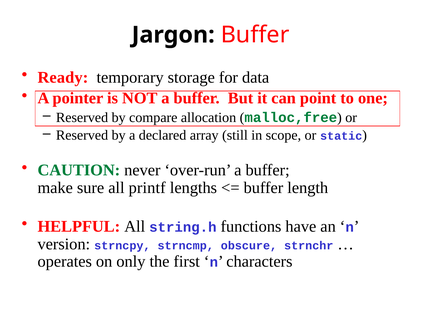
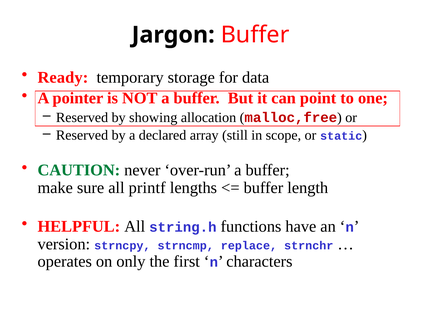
compare: compare -> showing (153, 118)
malloc,free colour: green -> red (291, 118)
obscure: obscure -> replace (249, 246)
